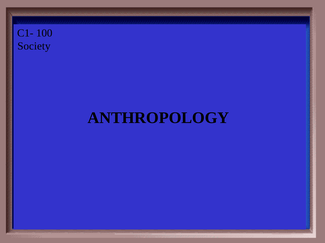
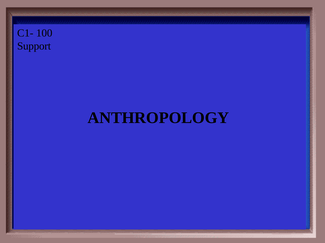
Society: Society -> Support (34, 46)
